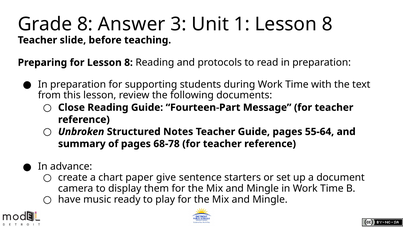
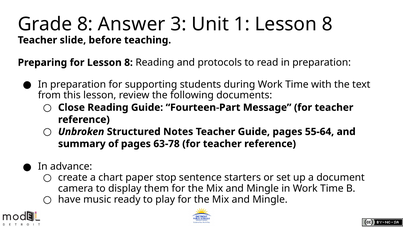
68-78: 68-78 -> 63-78 (167, 144)
give: give -> stop (166, 177)
